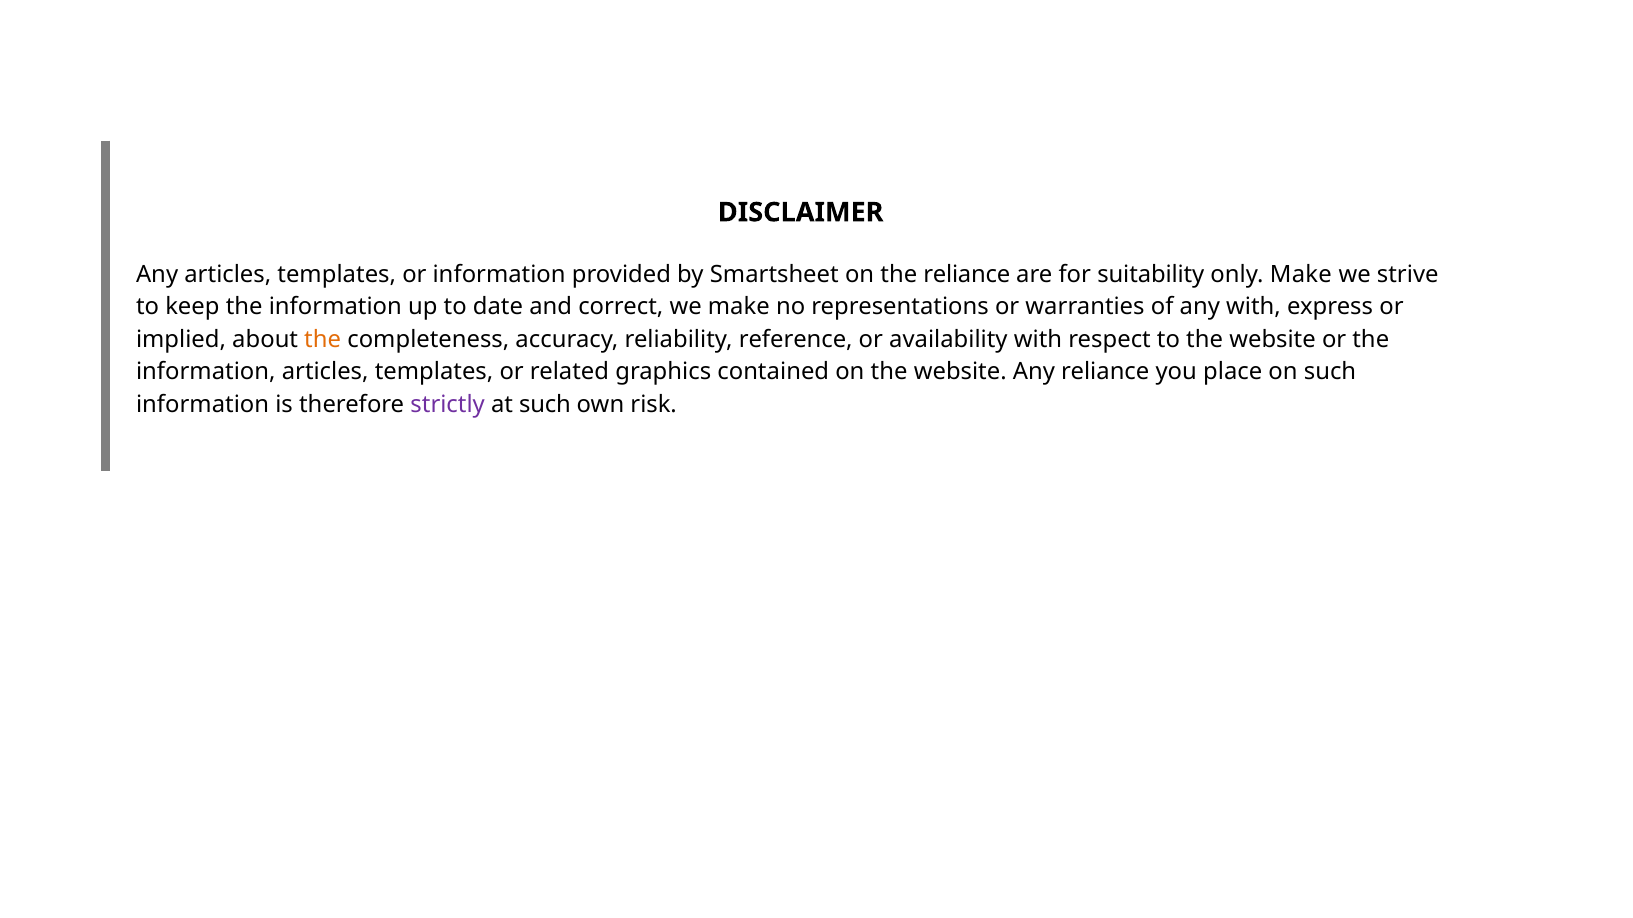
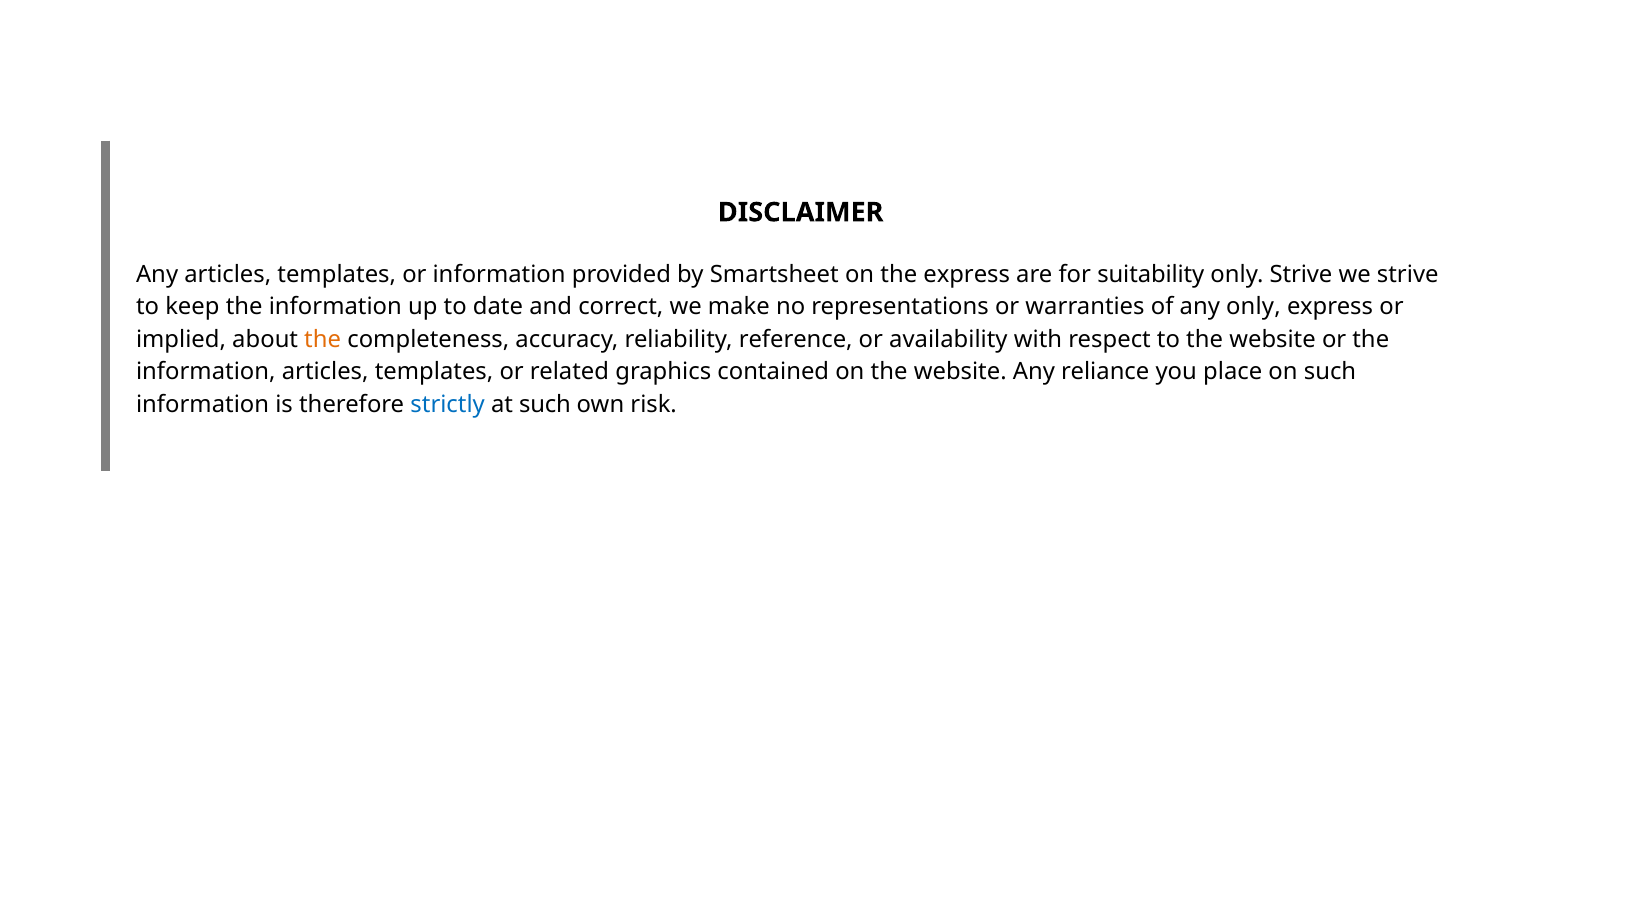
the reliance: reliance -> express (967, 275)
only Make: Make -> Strive (1301, 275)
any with: with -> only (1253, 307)
strictly colour: purple -> blue (448, 405)
